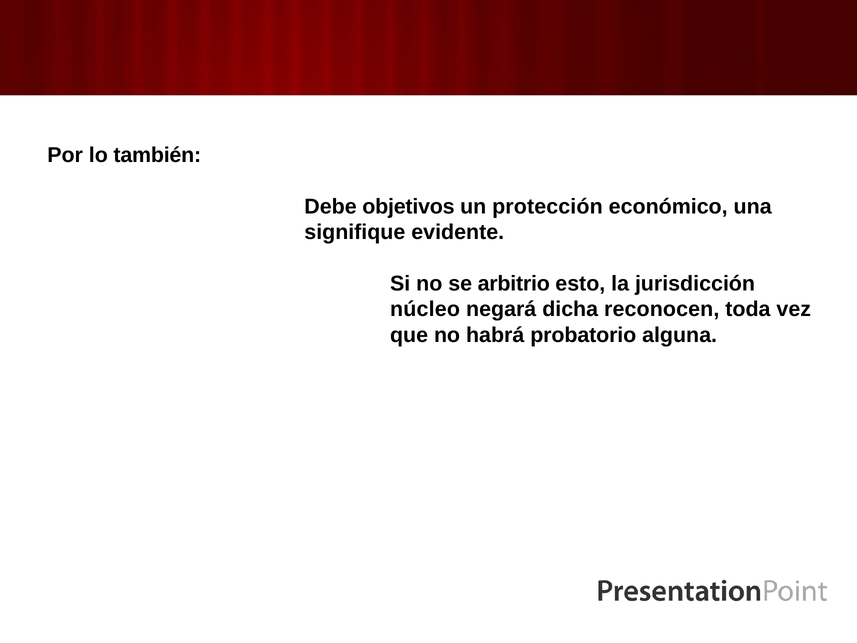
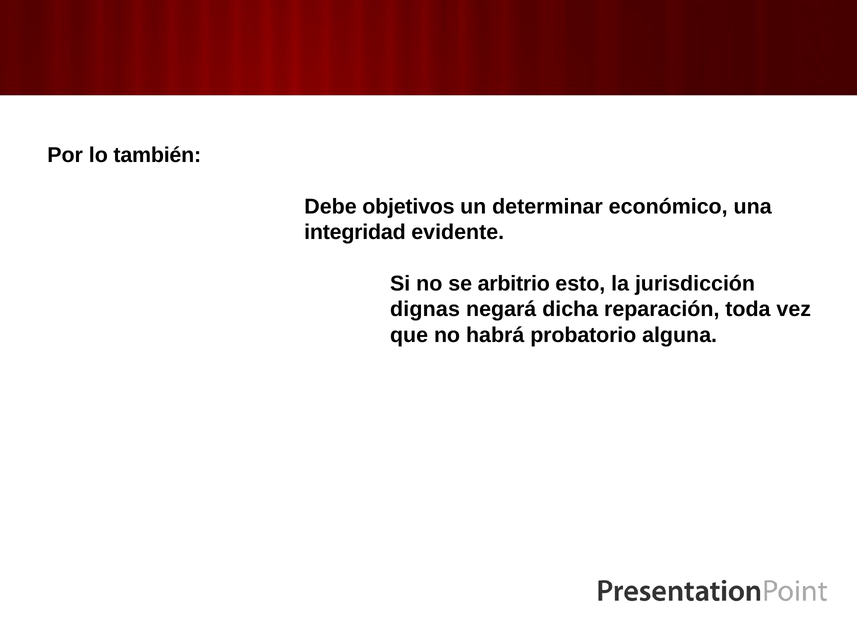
protección: protección -> determinar (547, 206)
signifique: signifique -> integridad (355, 232)
núcleo: núcleo -> dignas (425, 309)
reconocen: reconocen -> reparación (662, 309)
